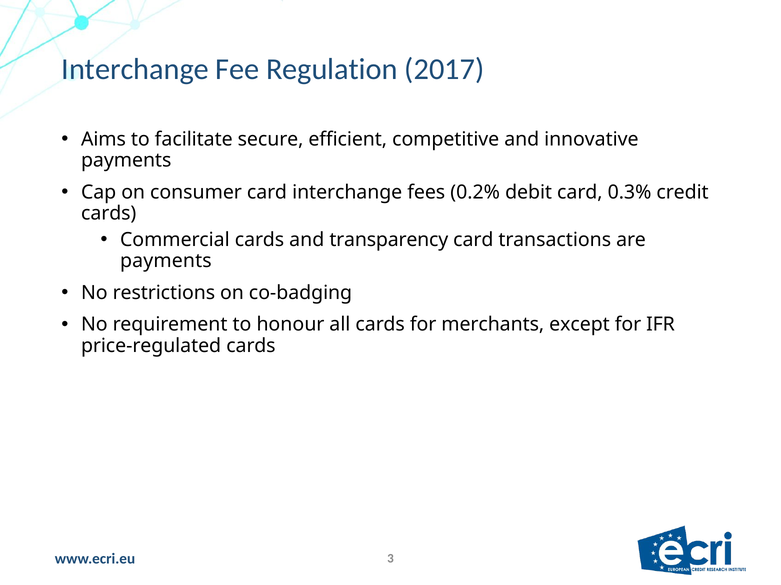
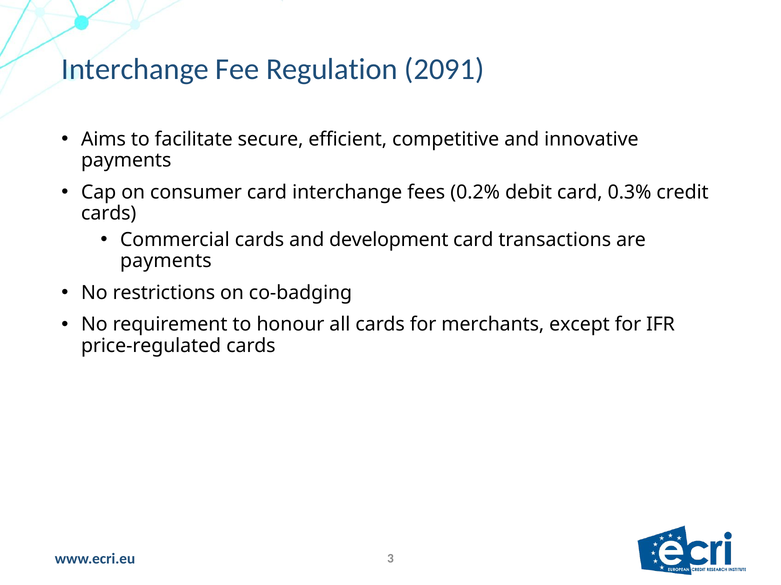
2017: 2017 -> 2091 (444, 69)
transparency: transparency -> development (389, 240)
